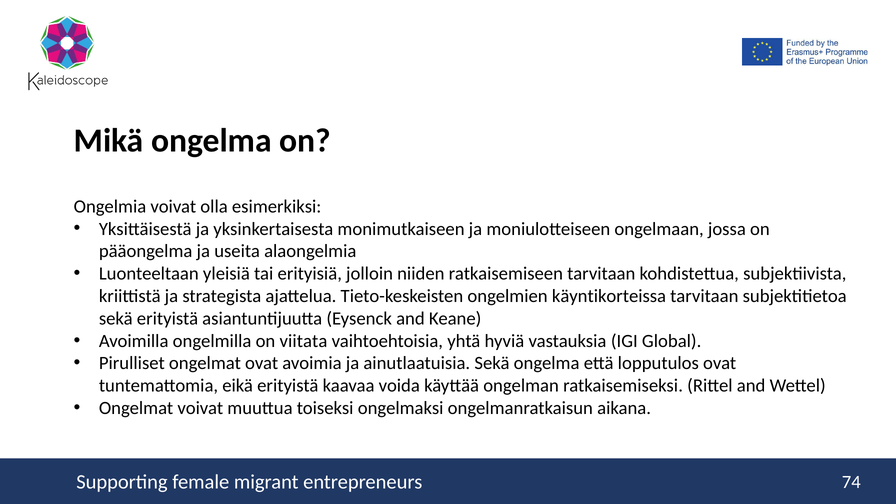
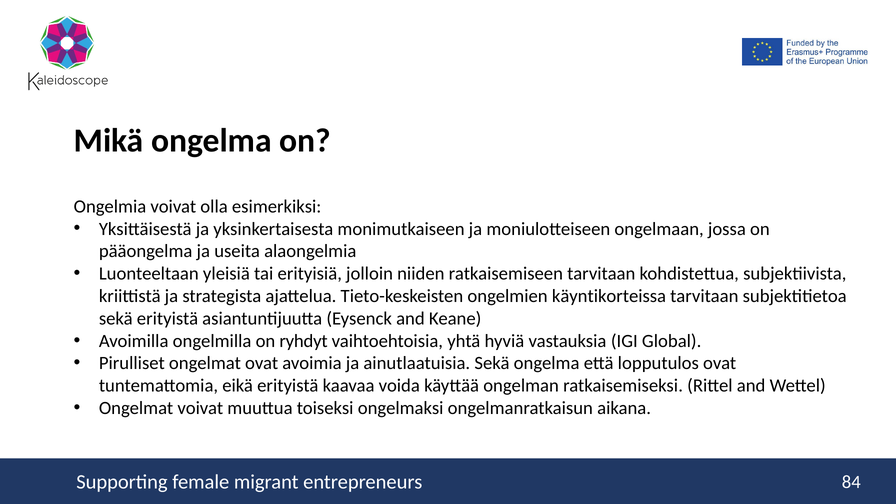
viitata: viitata -> ryhdyt (304, 341)
74: 74 -> 84 (851, 482)
